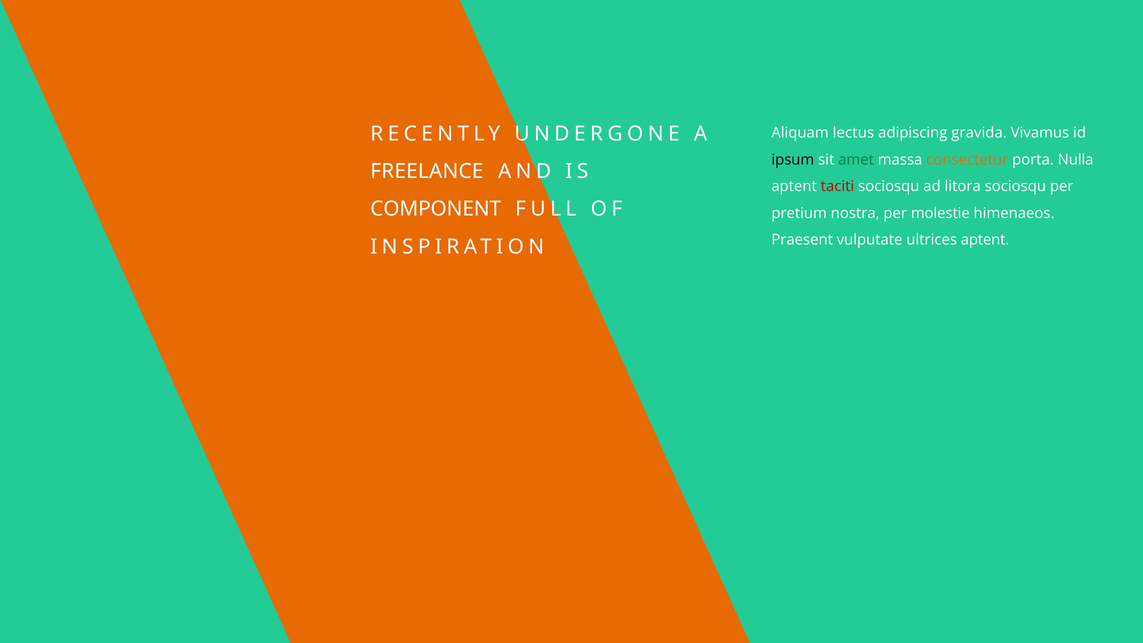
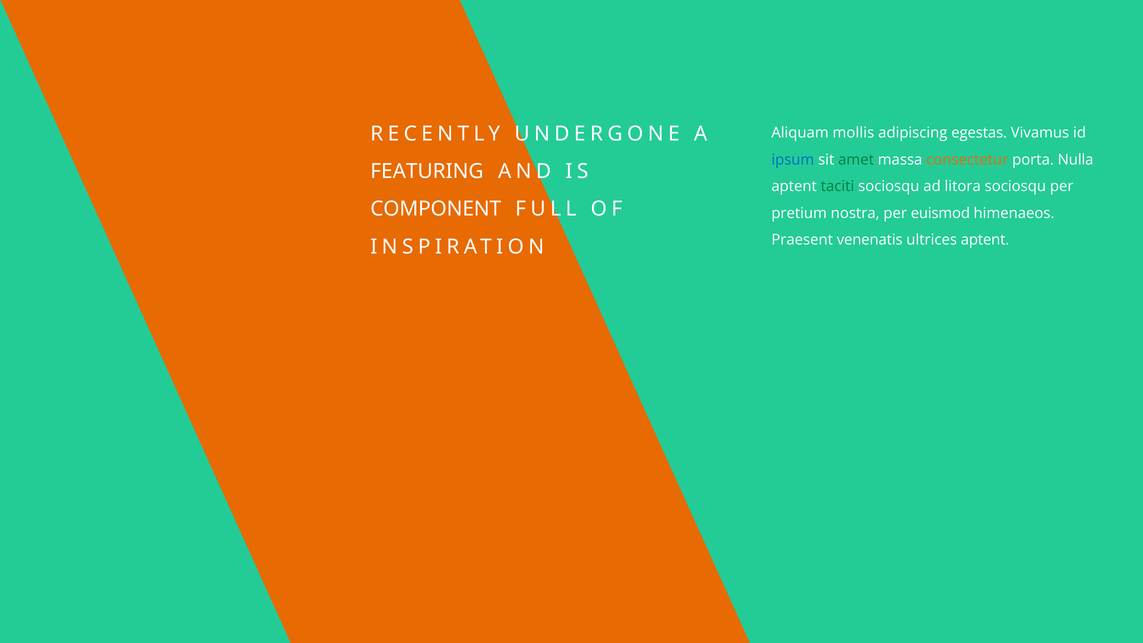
lectus: lectus -> mollis (853, 133)
gravida: gravida -> egestas (979, 133)
ipsum colour: black -> blue (793, 160)
FREELANCE: FREELANCE -> FEATURING (427, 172)
taciti colour: red -> green (838, 186)
molestie: molestie -> euismod (940, 213)
vulputate: vulputate -> venenatis (870, 240)
